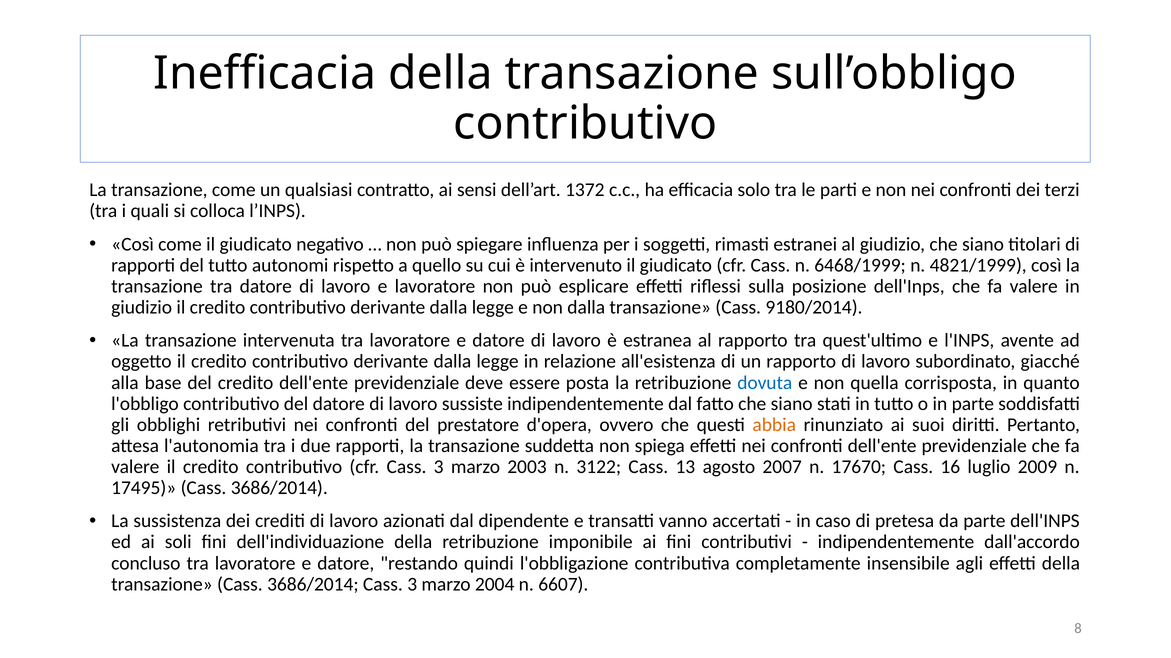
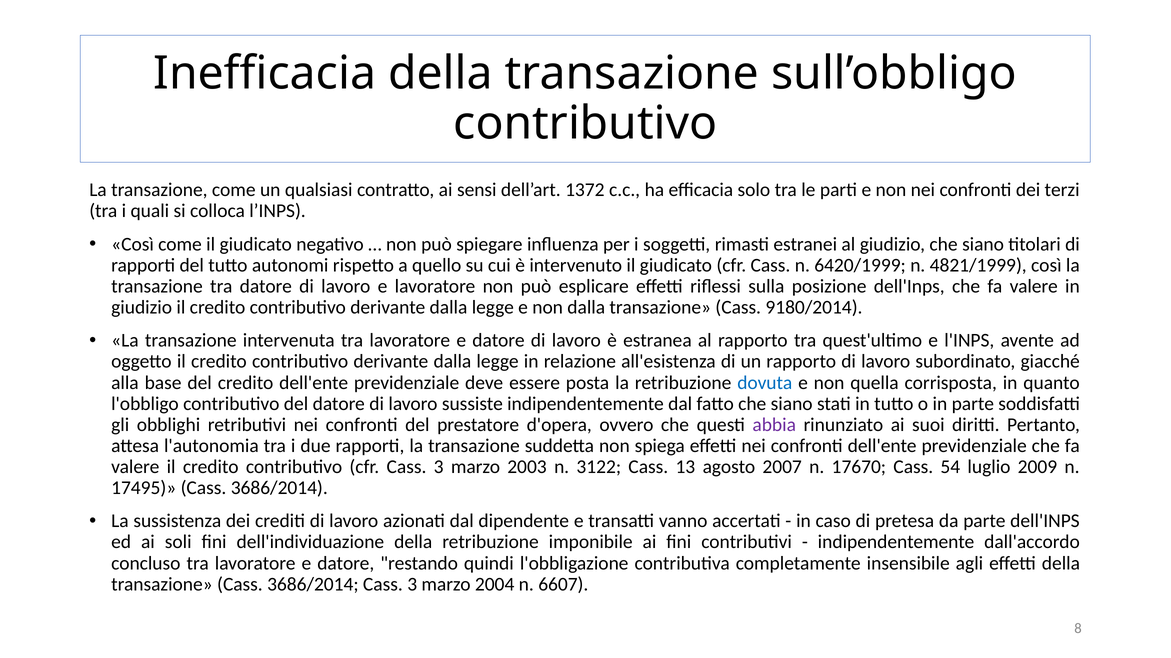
6468/1999: 6468/1999 -> 6420/1999 (860, 266)
abbia colour: orange -> purple (774, 425)
16: 16 -> 54 (950, 467)
